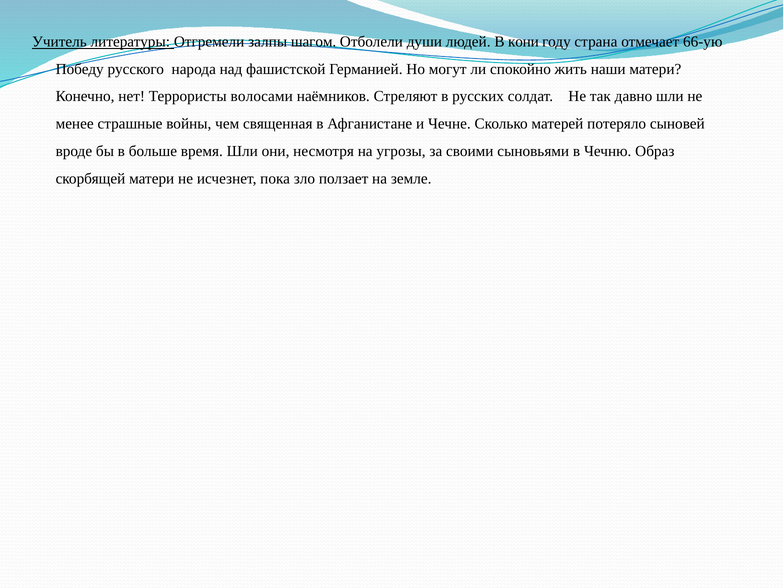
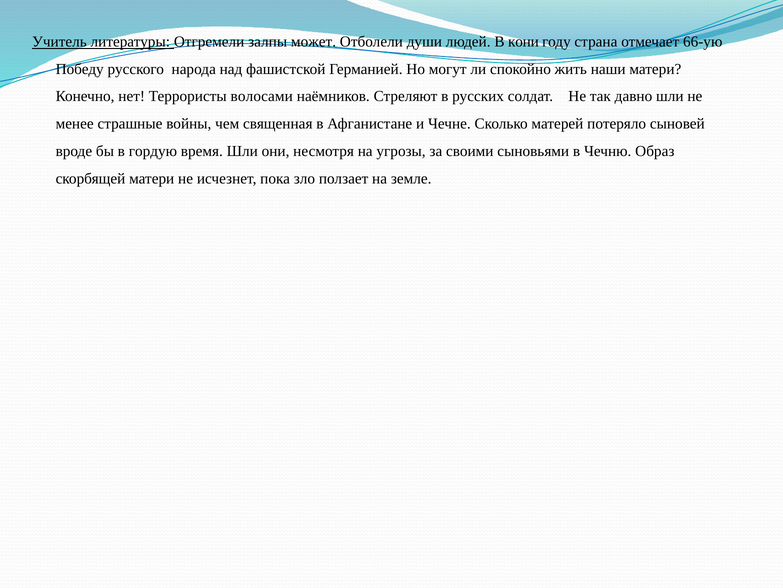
шагом: шагом -> может (314, 42)
больше: больше -> гордую (153, 151)
